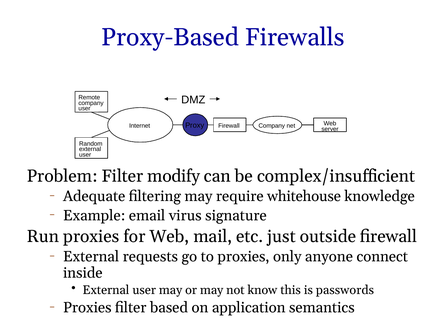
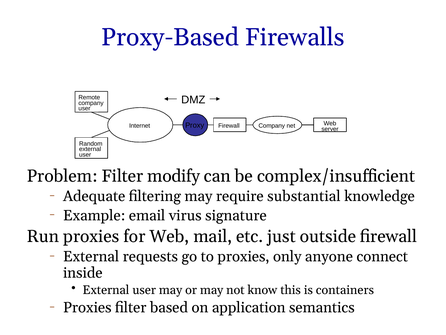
whitehouse: whitehouse -> substantial (304, 196)
passwords: passwords -> containers (345, 290)
